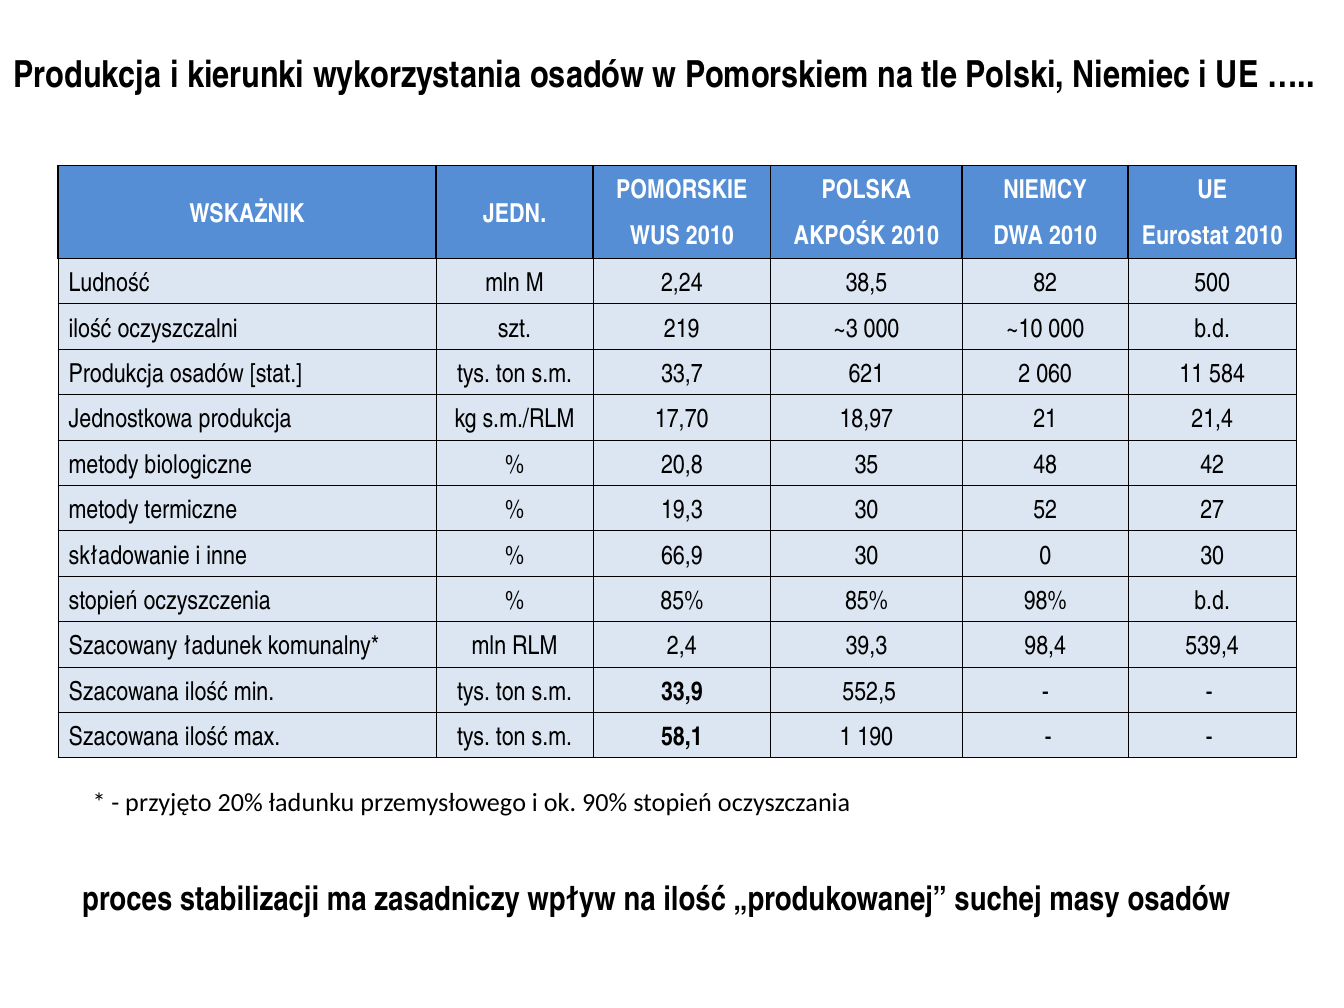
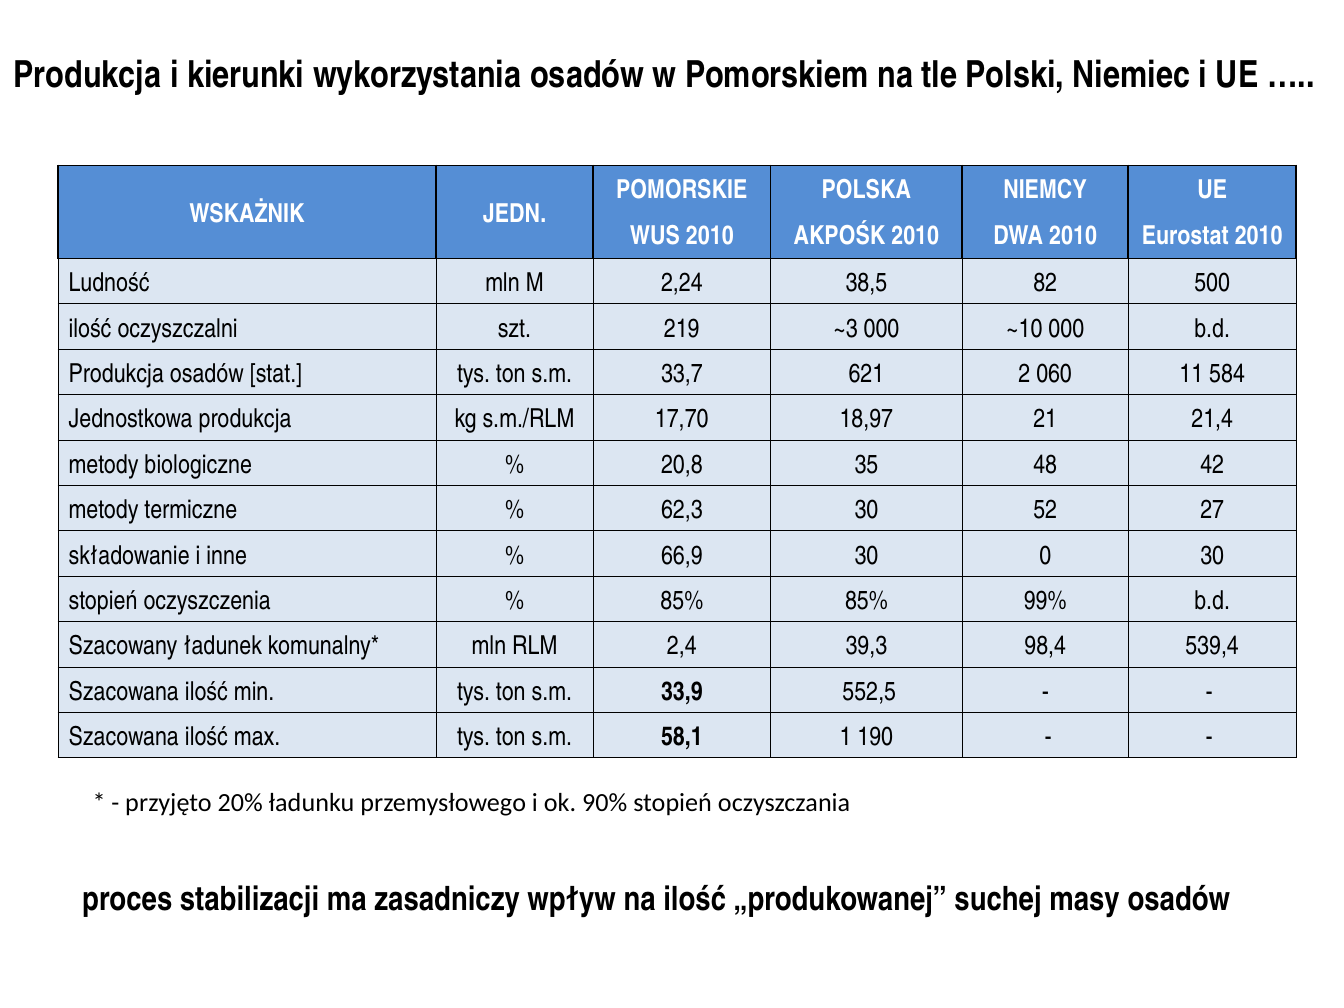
19,3: 19,3 -> 62,3 (682, 510)
98%: 98% -> 99% (1045, 601)
